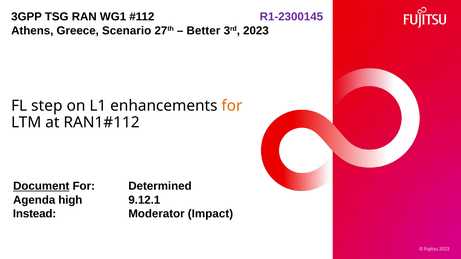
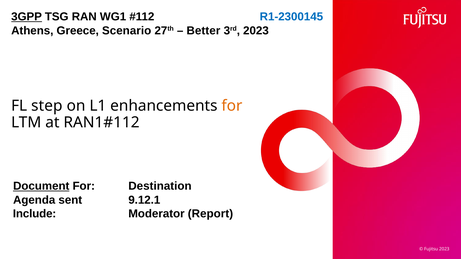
3GPP underline: none -> present (27, 17)
R1-2300145 colour: purple -> blue (291, 17)
Determined: Determined -> Destination (160, 186)
high: high -> sent (70, 200)
Instead: Instead -> Include (35, 214)
Impact: Impact -> Report (210, 214)
